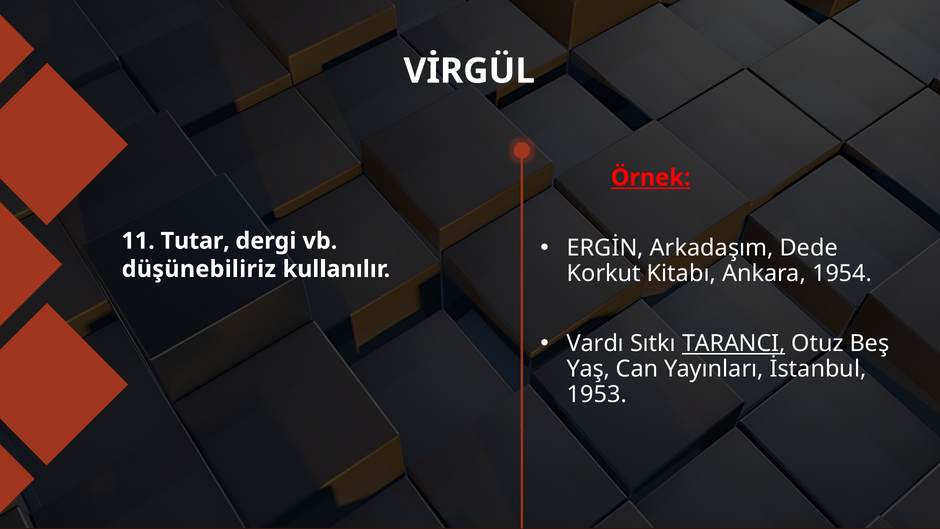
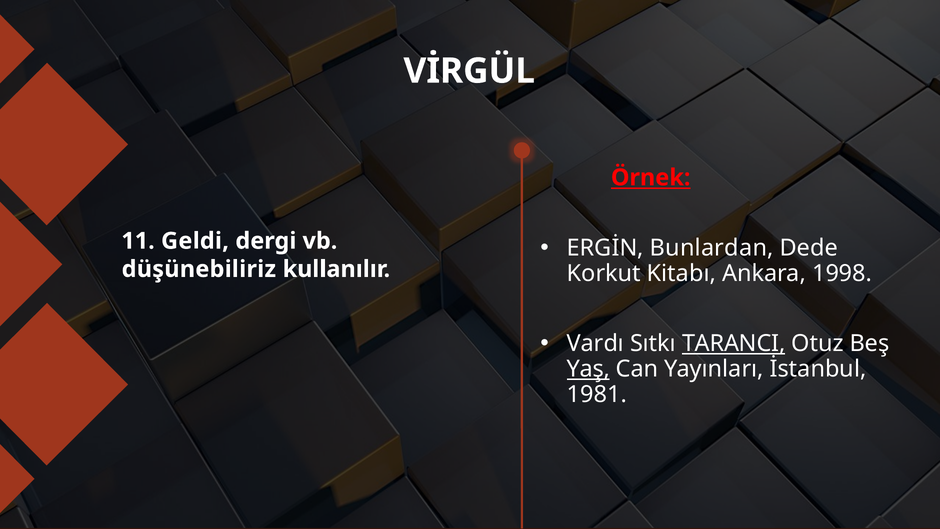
Arkadaşım: Arkadaşım -> Bunlardan (712, 248)
Tutar: Tutar -> Geldi (195, 241)
1954: 1954 -> 1998 (842, 273)
Yaş underline: none -> present (588, 369)
1953: 1953 -> 1981 (597, 394)
